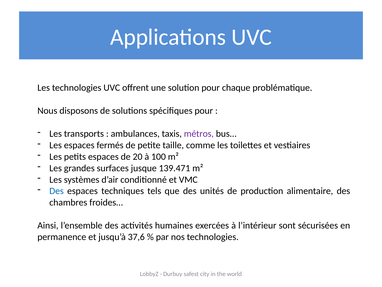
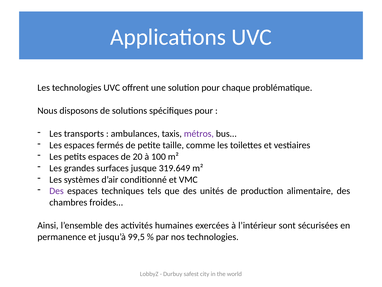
139.471: 139.471 -> 319.649 (175, 168)
Des colour: blue -> purple (57, 191)
37,6: 37,6 -> 99,5 (136, 237)
